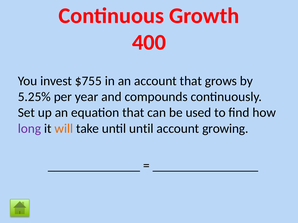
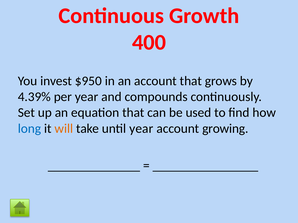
$755: $755 -> $950 (88, 81)
5.25%: 5.25% -> 4.39% (34, 97)
long colour: purple -> blue (29, 129)
until until: until -> year (141, 129)
